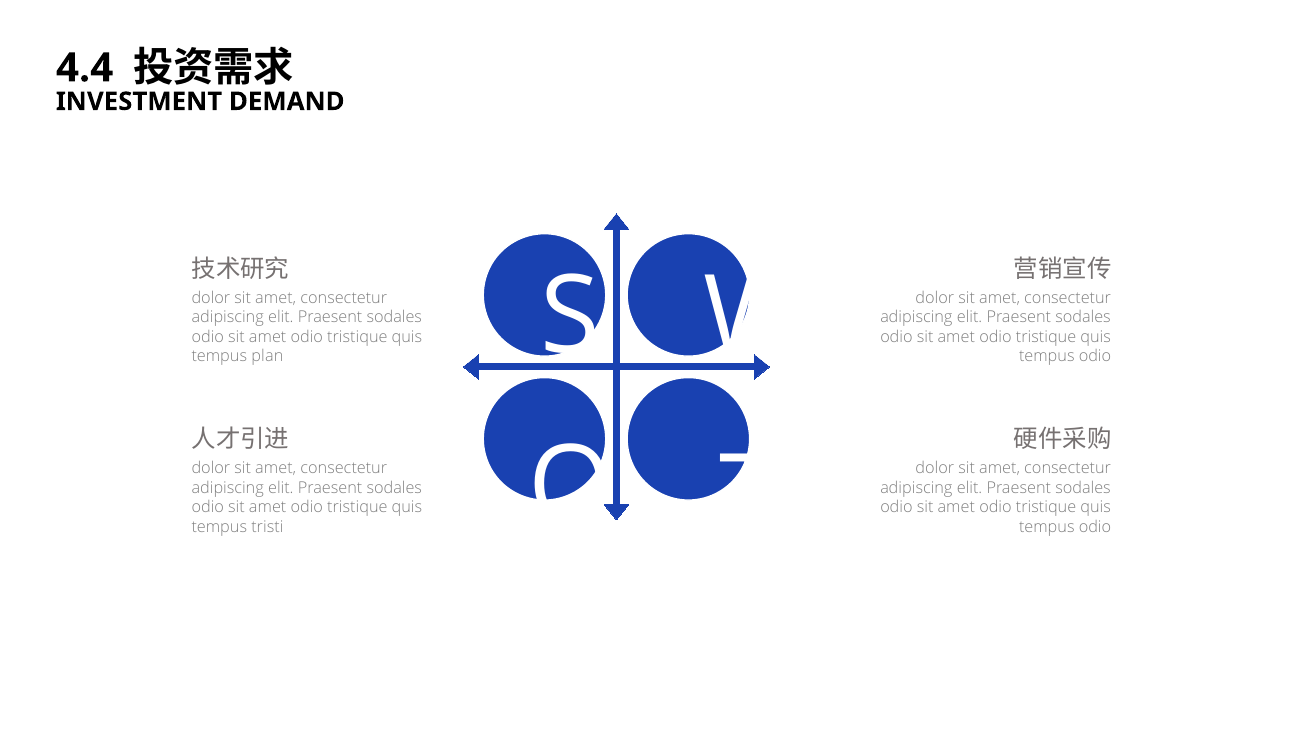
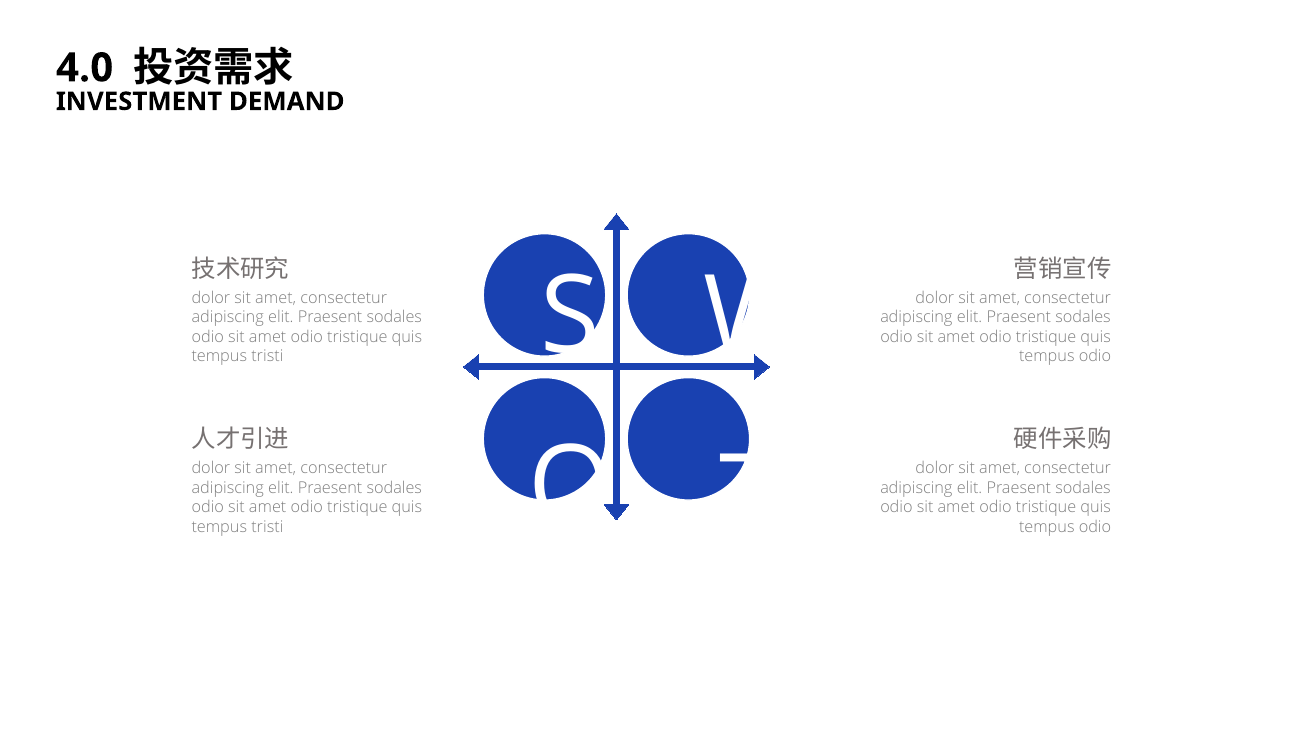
4.4: 4.4 -> 4.0 (85, 68)
plan: plan -> tristi (267, 356)
